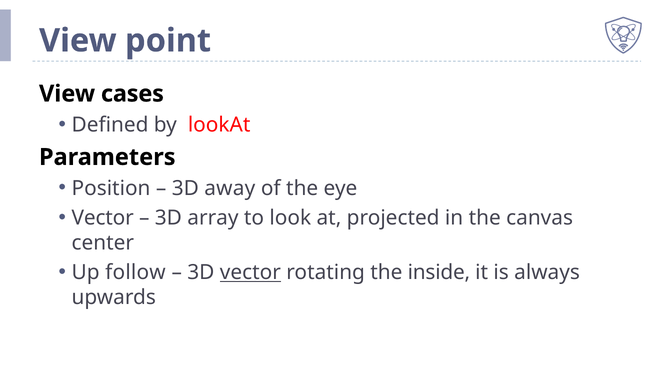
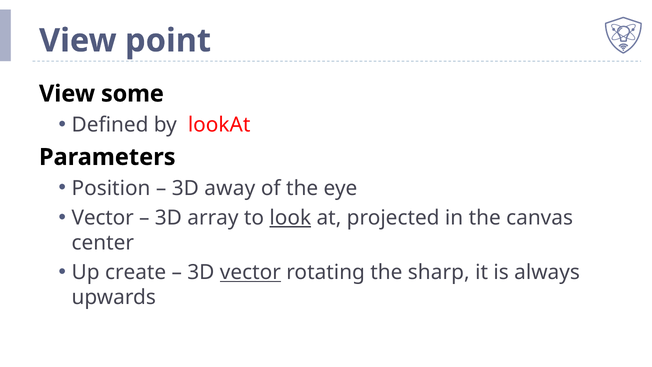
cases: cases -> some (132, 94)
look underline: none -> present (290, 218)
follow: follow -> create (136, 272)
inside: inside -> sharp (439, 272)
